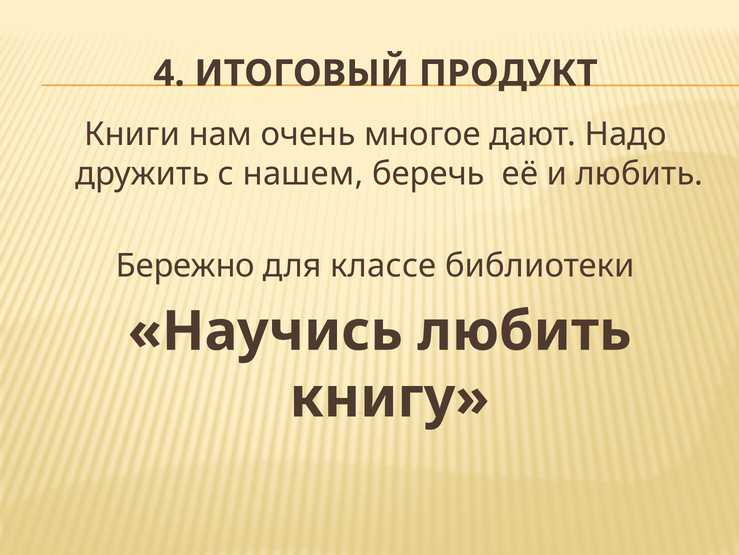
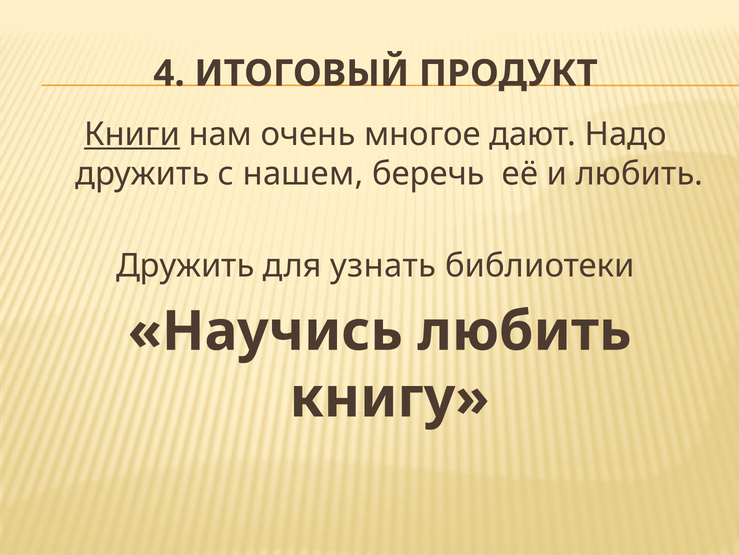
Книги underline: none -> present (132, 134)
Бережно: Бережно -> Дружить (185, 265)
классе: классе -> узнать (383, 265)
